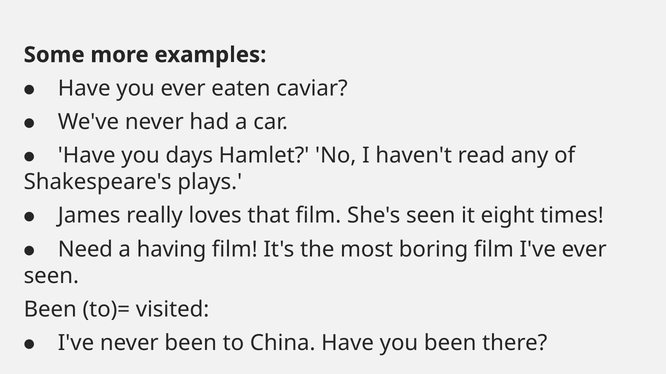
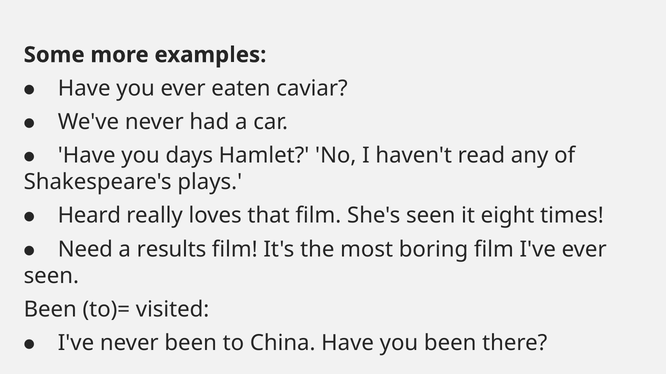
James: James -> Heard (89, 216)
having: having -> results (172, 250)
